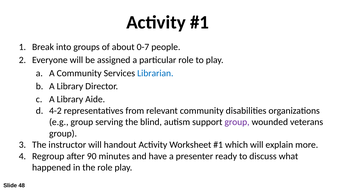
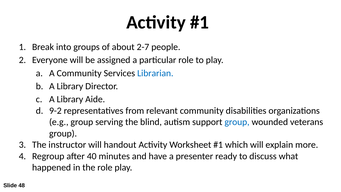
0-7: 0-7 -> 2-7 (143, 47)
4-2: 4-2 -> 9-2 (55, 111)
group colour: purple -> blue (237, 122)
90: 90 -> 40 (92, 156)
